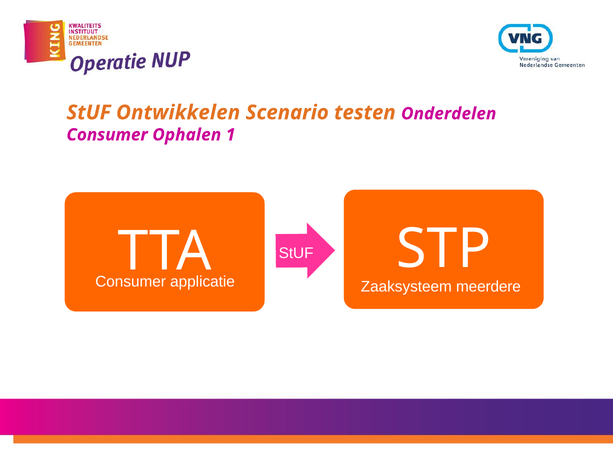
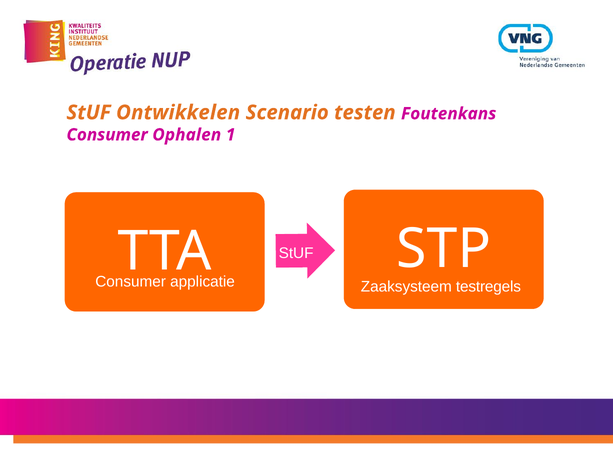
Onderdelen: Onderdelen -> Foutenkans (449, 114)
meerdere: meerdere -> testregels (488, 287)
